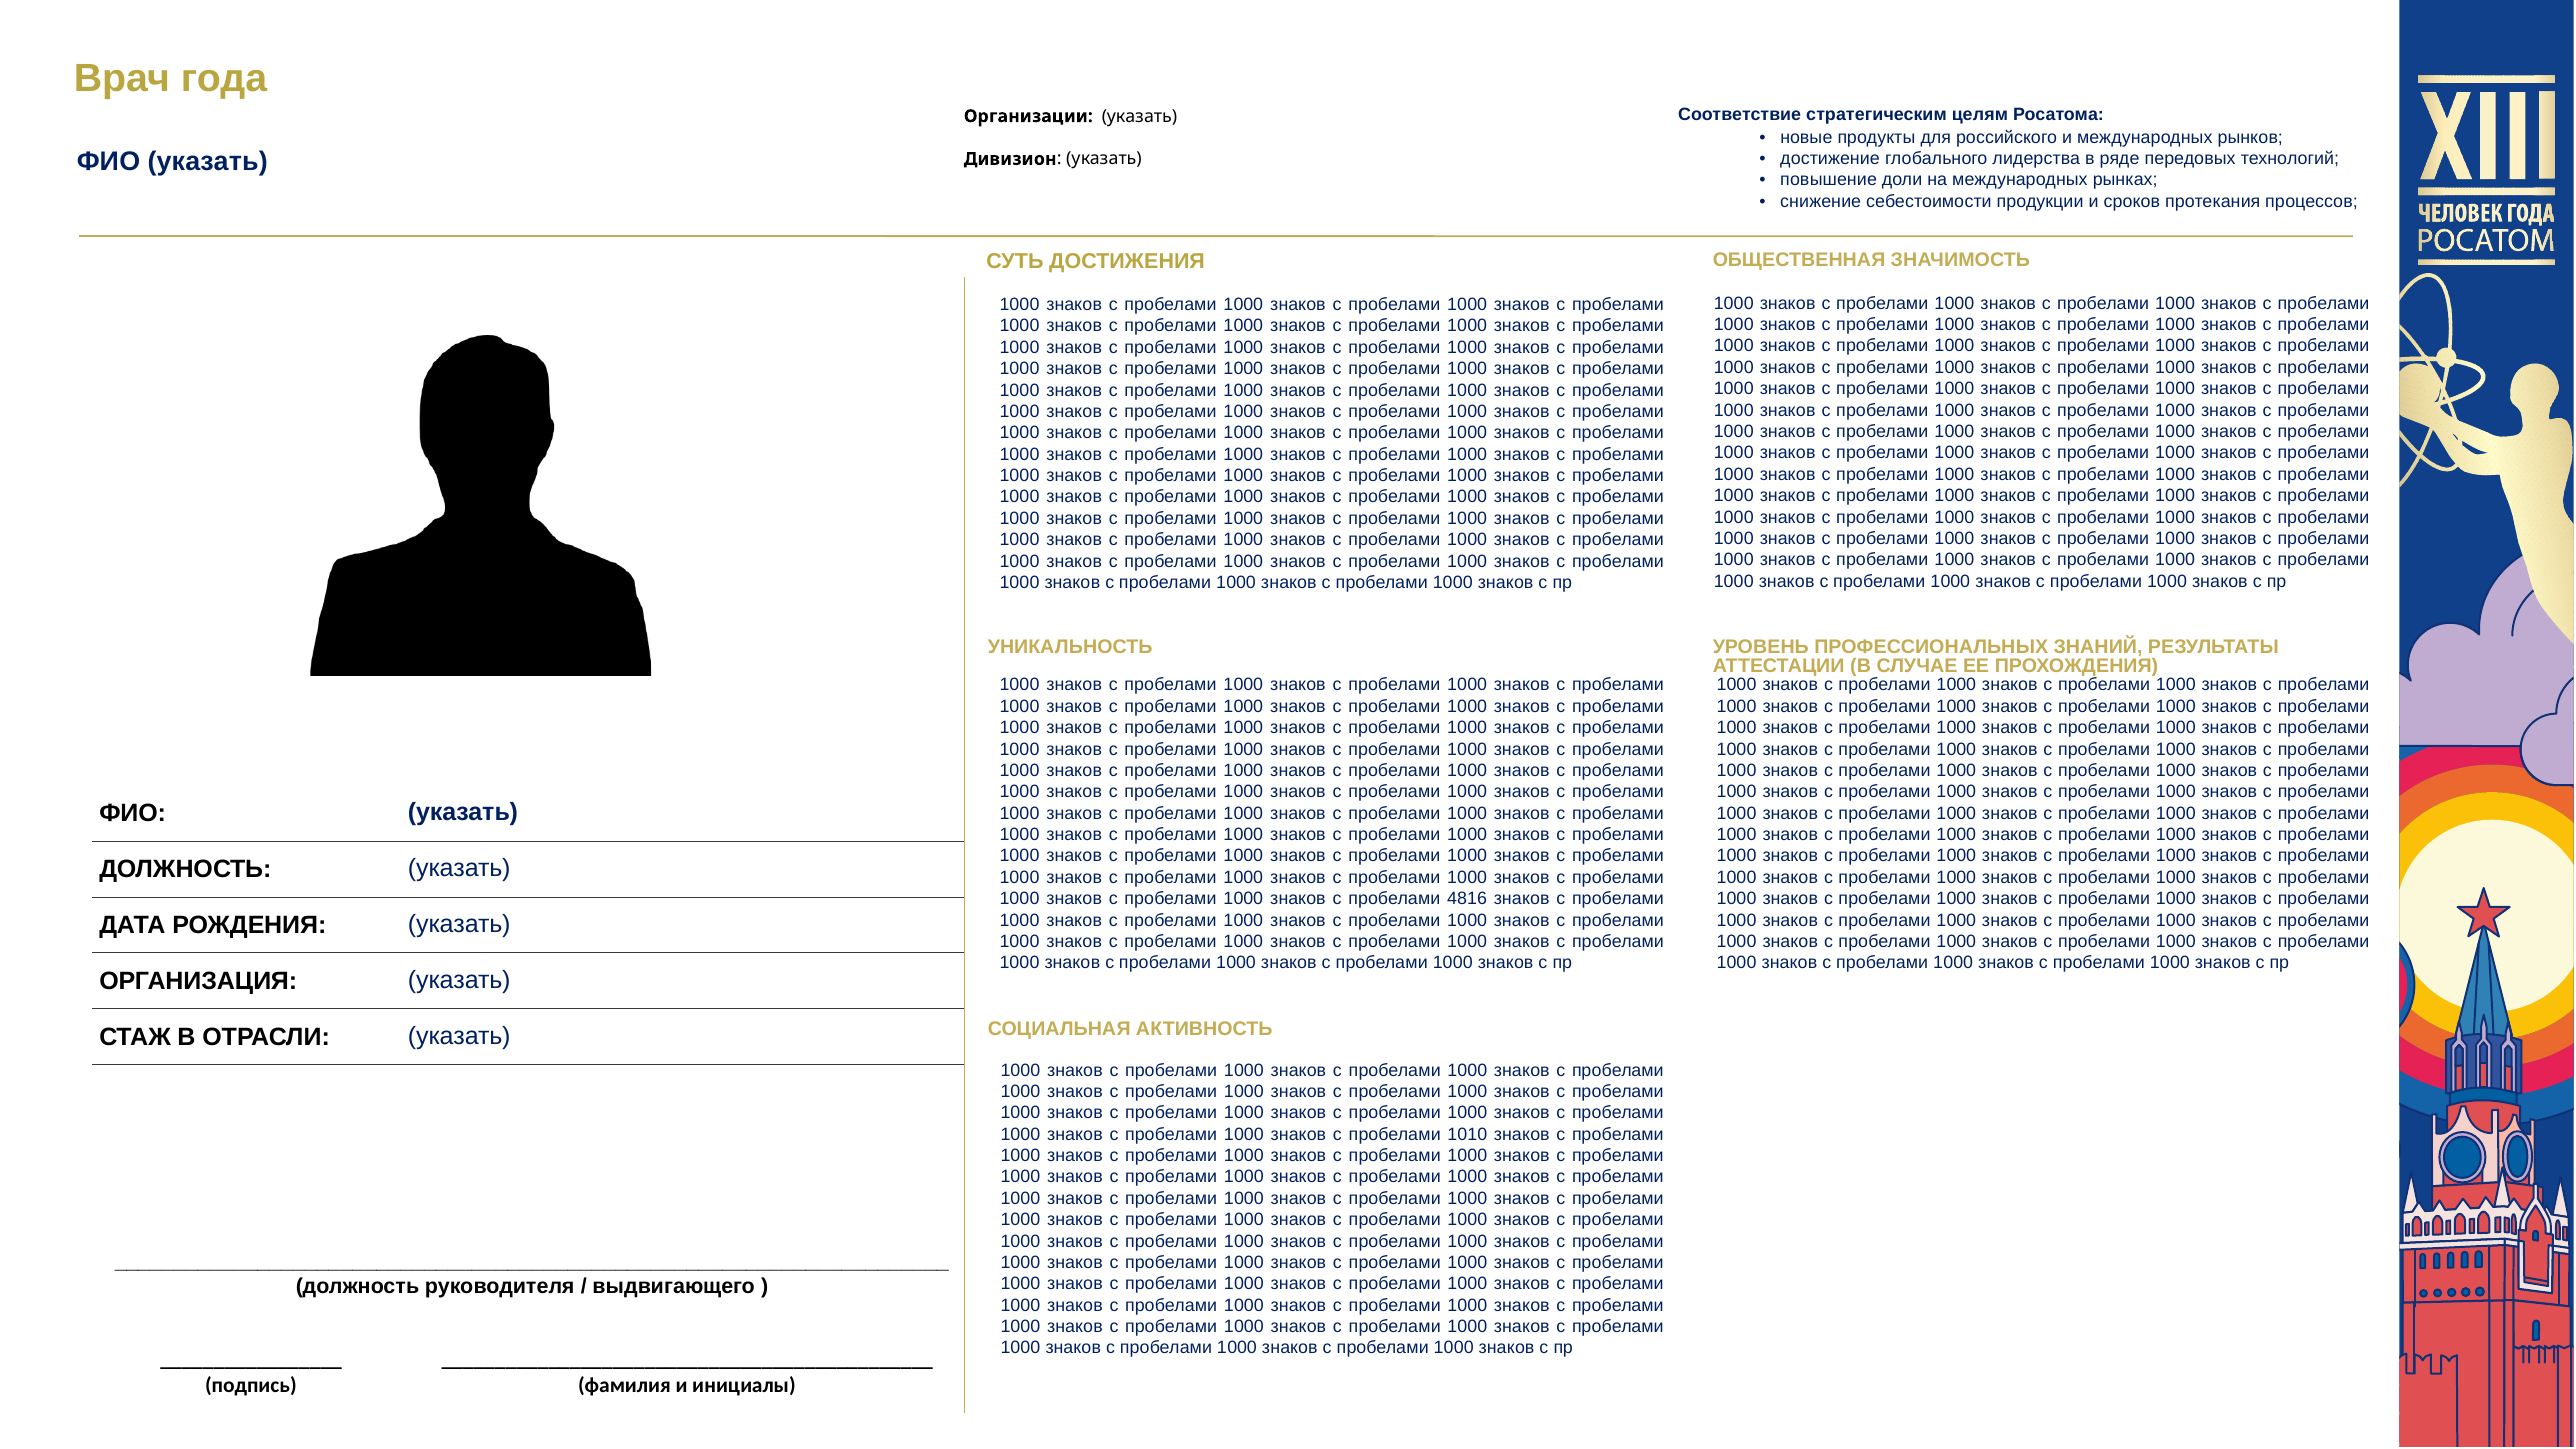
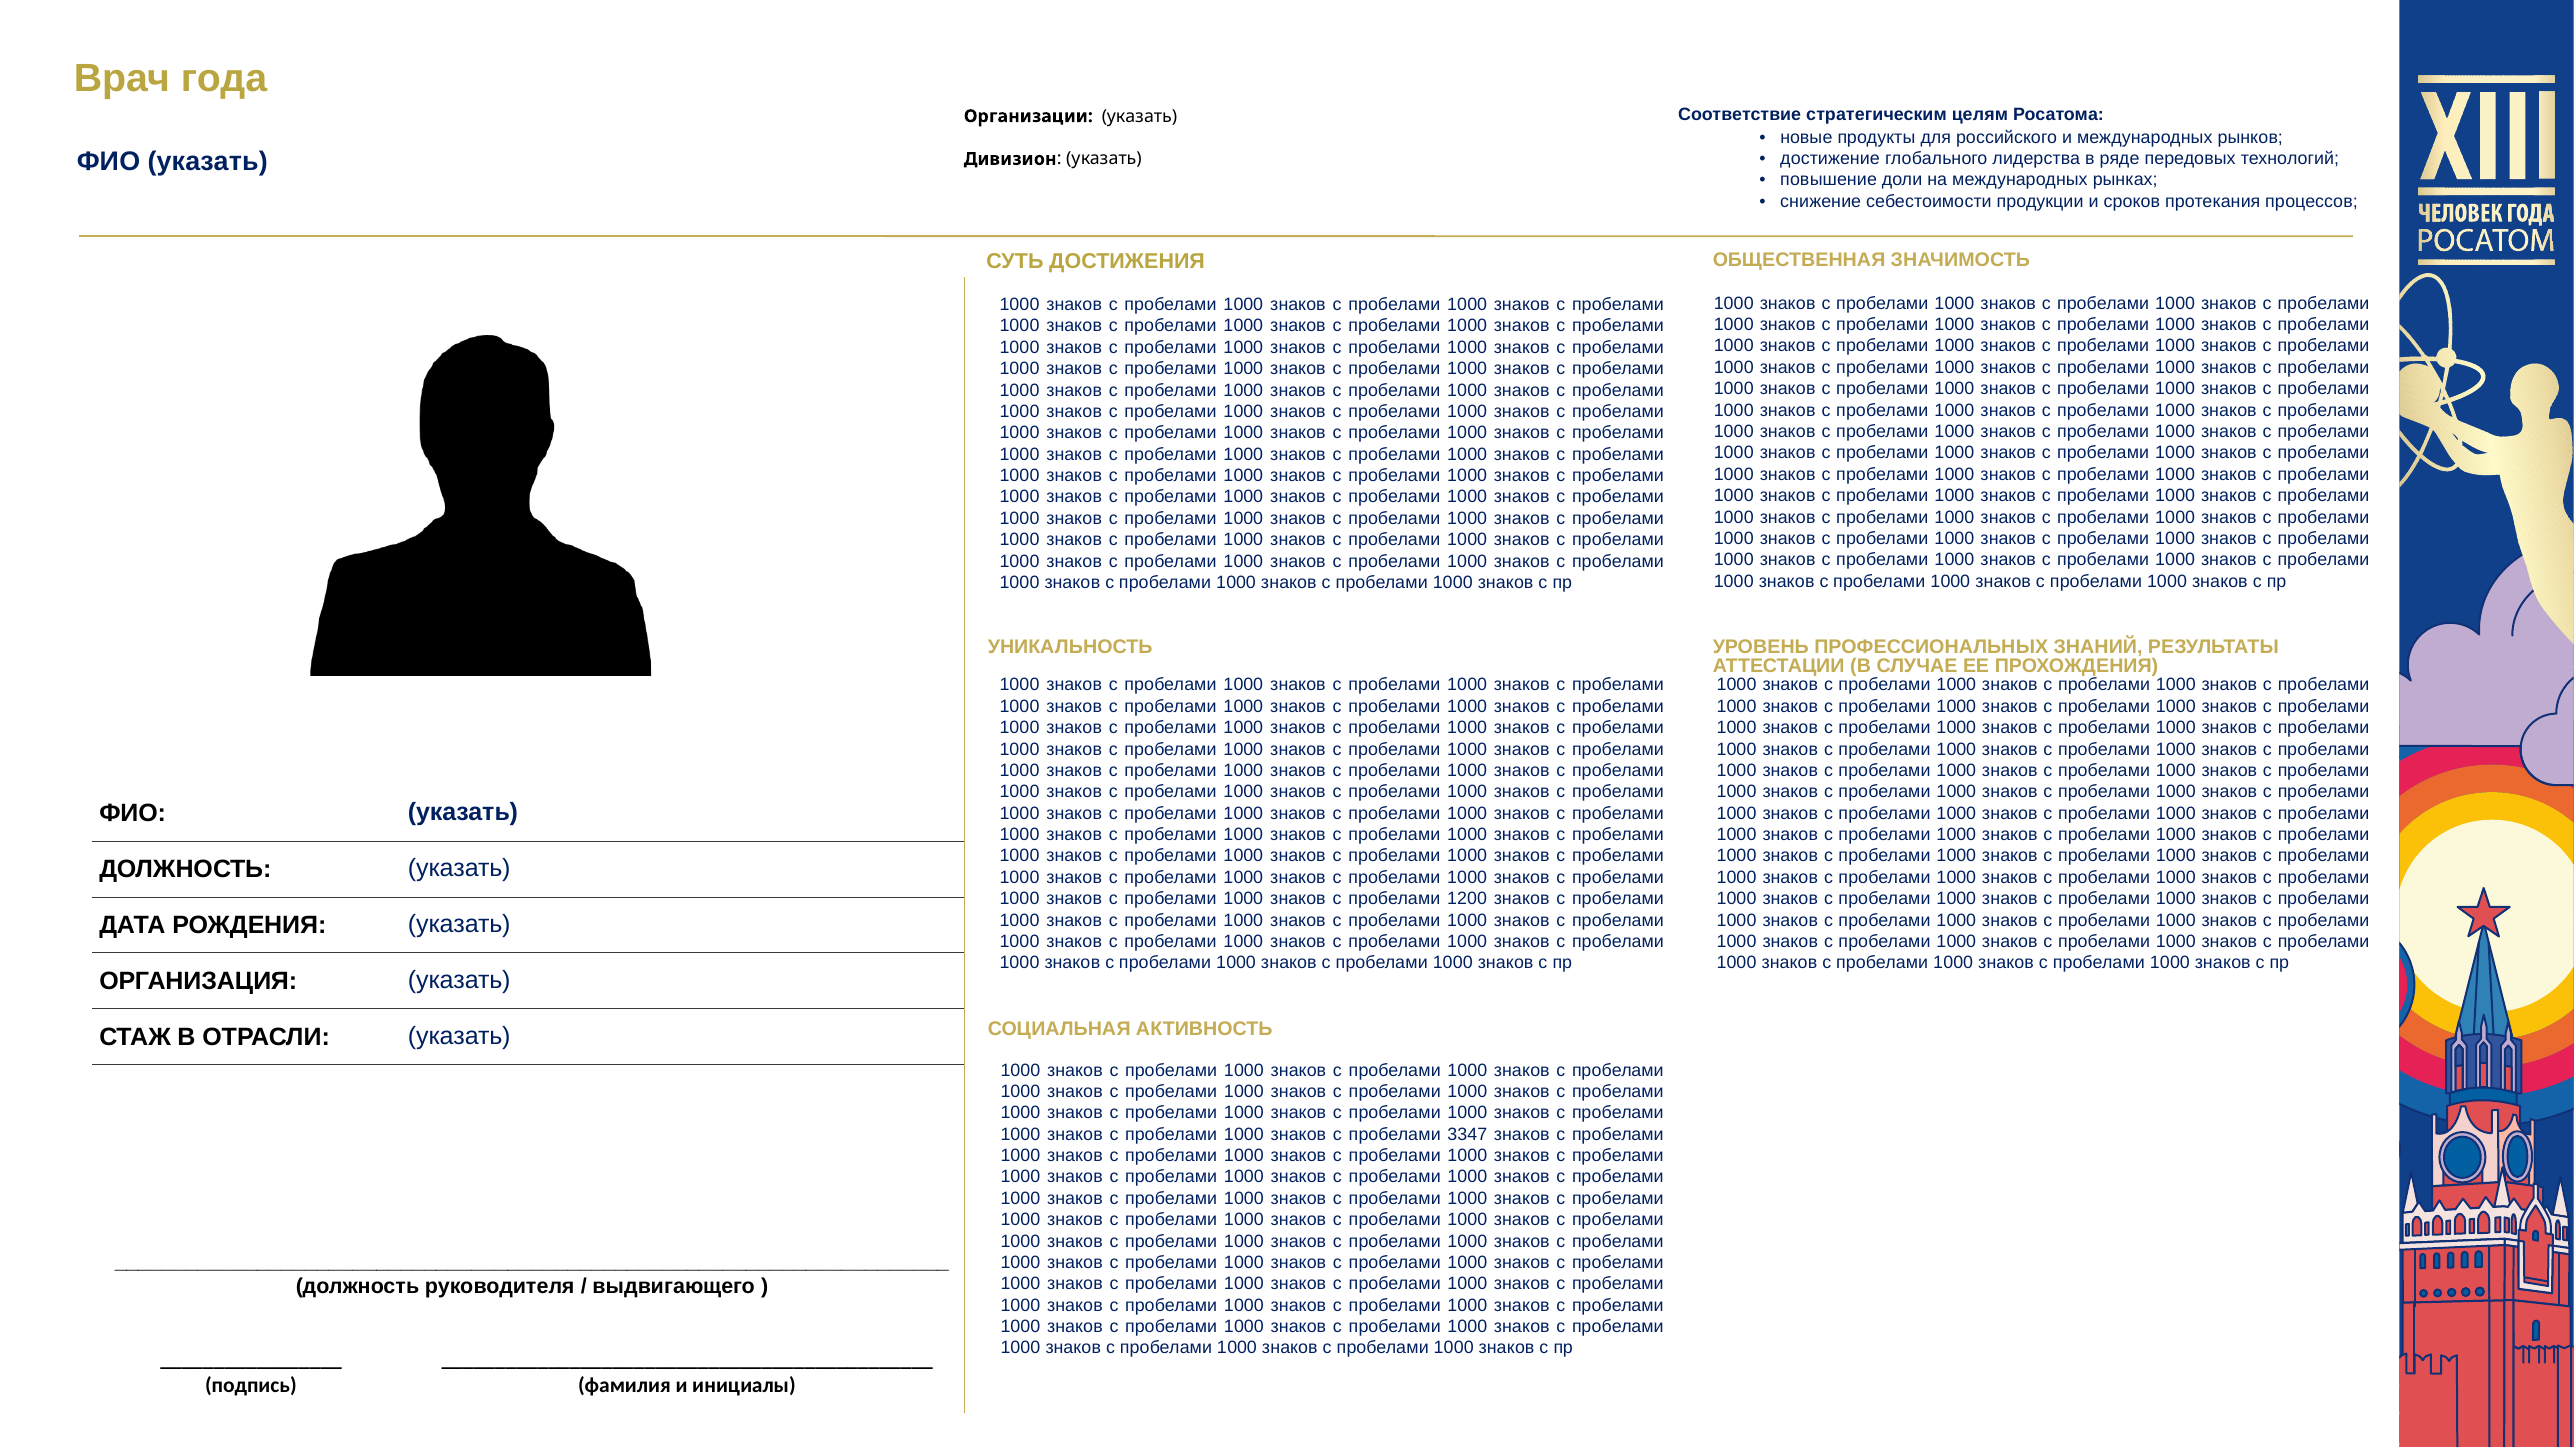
4816: 4816 -> 1200 (1467, 899)
1010: 1010 -> 3347 (1467, 1134)
